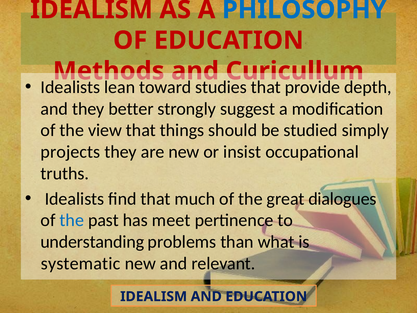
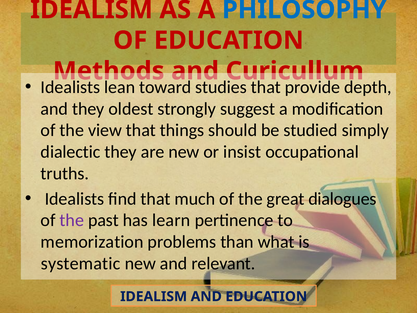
better: better -> oldest (131, 109)
projects: projects -> dialectic (71, 152)
the colour: blue -> purple (72, 220)
meet: meet -> learn (171, 220)
understanding: understanding -> memorization (92, 242)
